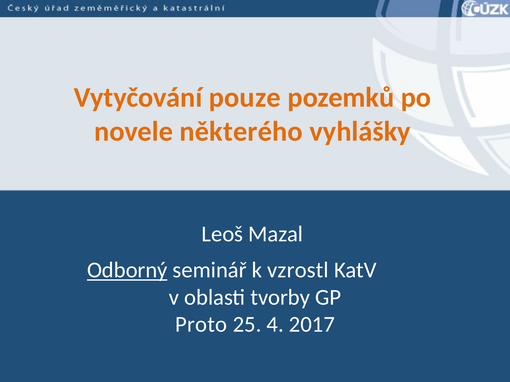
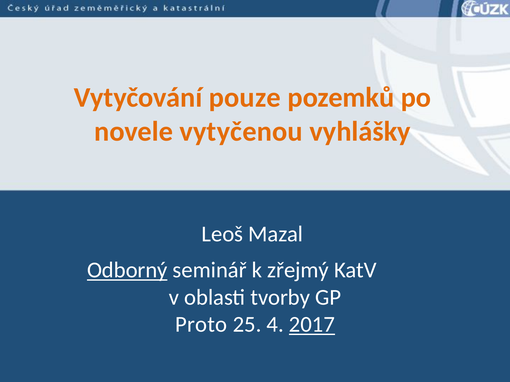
některého: některého -> vytyčenou (241, 132)
vzrostl: vzrostl -> zřejmý (298, 270)
2017 underline: none -> present (312, 325)
